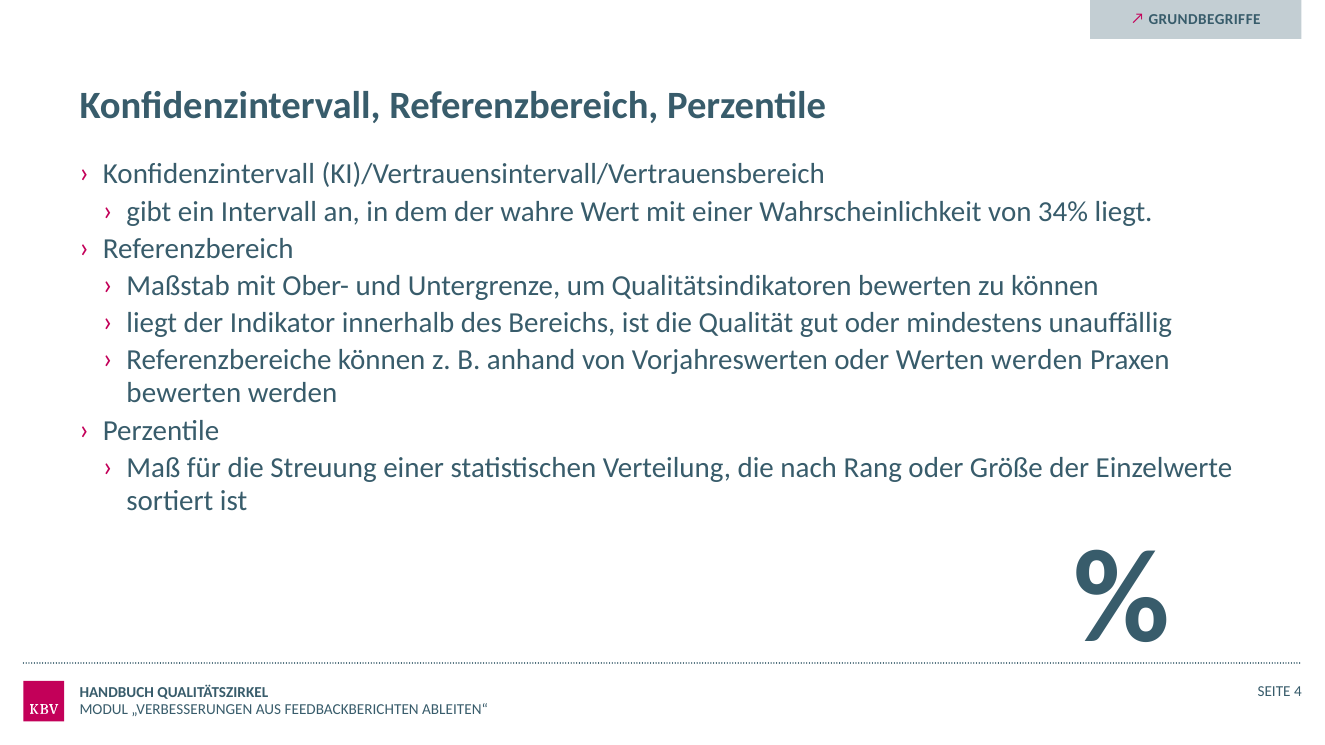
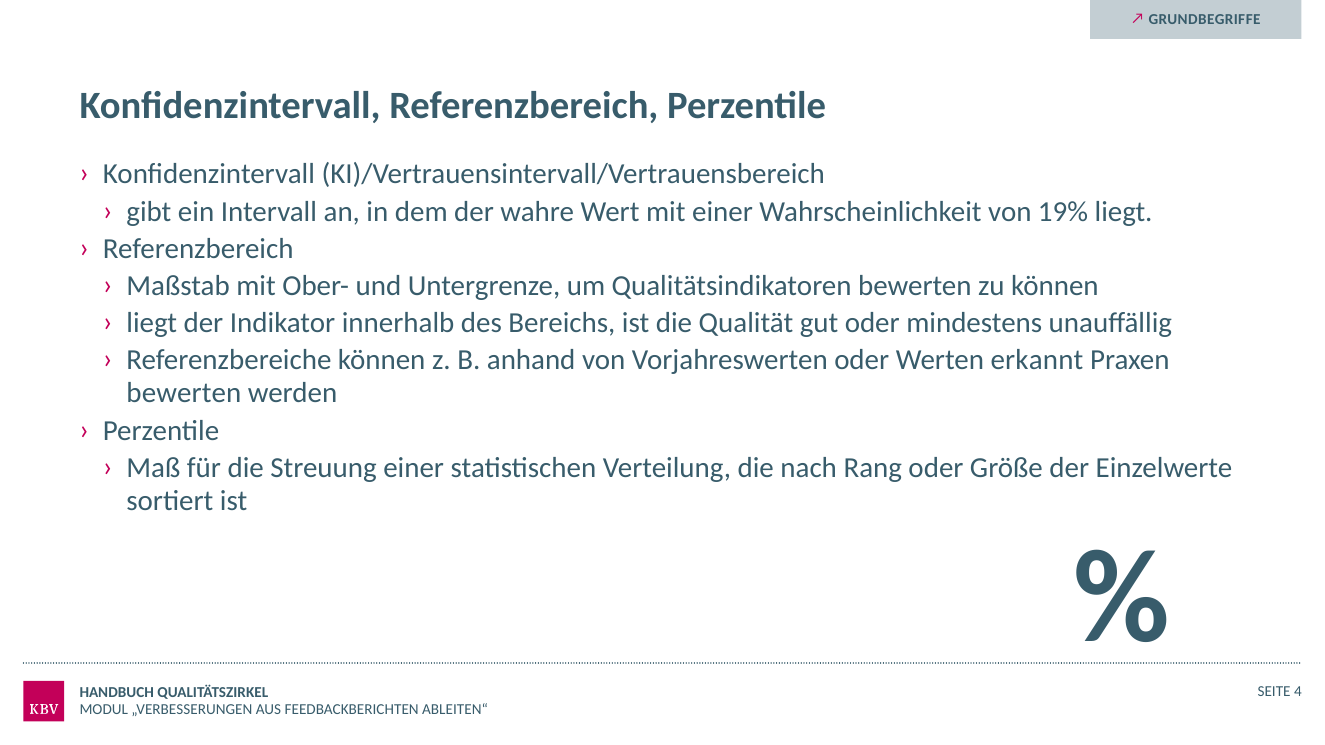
34%: 34% -> 19% (1063, 212)
Werten werden: werden -> erkannt (1037, 360)
